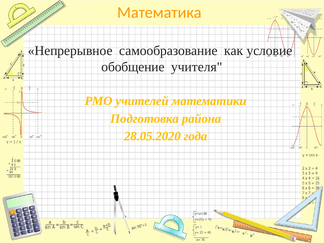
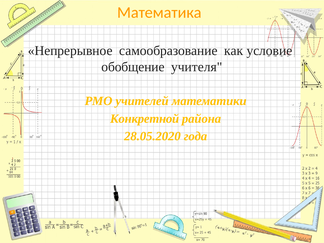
Подготовка: Подготовка -> Конкретной (145, 119)
